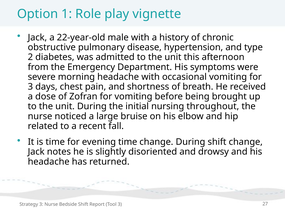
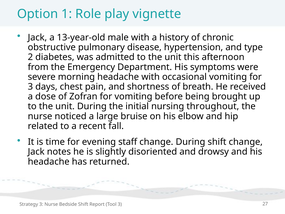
22-year-old: 22-year-old -> 13-year-old (81, 37)
evening time: time -> staff (128, 142)
